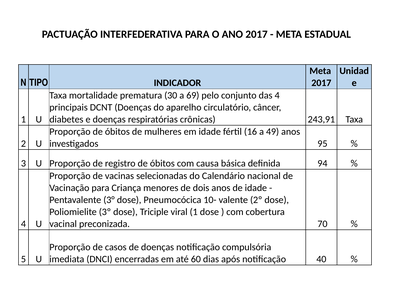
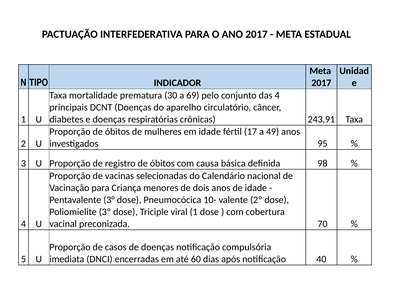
16: 16 -> 17 (250, 132)
94: 94 -> 98 (322, 163)
